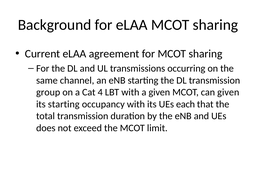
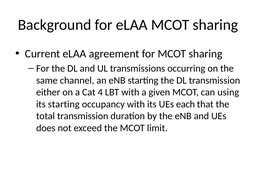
group: group -> either (48, 92)
can given: given -> using (228, 92)
